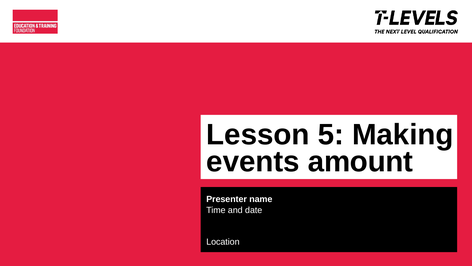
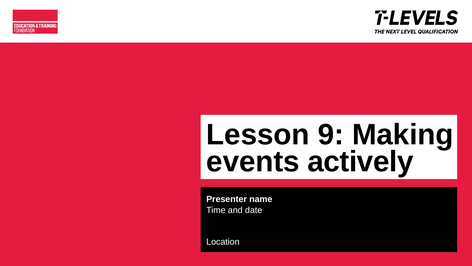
5: 5 -> 9 (331, 135)
amount: amount -> actively (360, 161)
